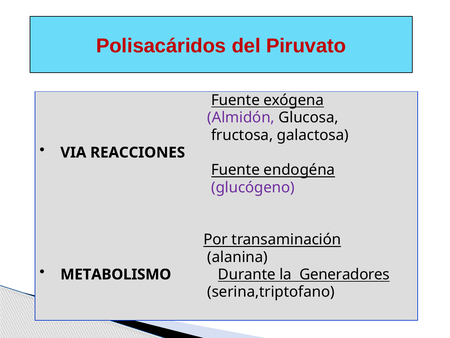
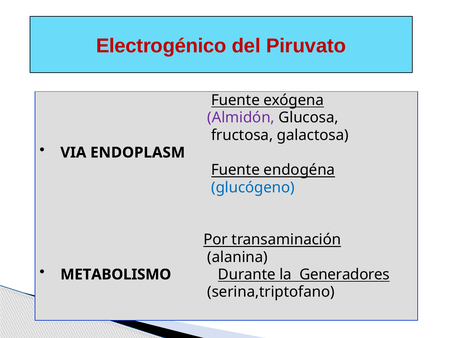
Polisacáridos: Polisacáridos -> Electrogénico (161, 46)
REACCIONES: REACCIONES -> ENDOPLASM (138, 152)
glucógeno colour: purple -> blue (253, 187)
